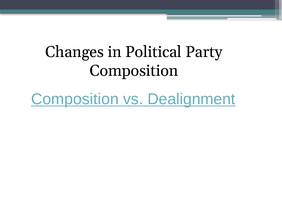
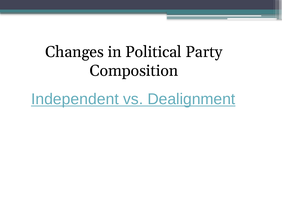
Composition: Composition -> Independent (75, 99)
